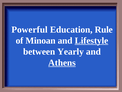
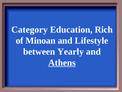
Powerful: Powerful -> Category (30, 29)
Rule: Rule -> Rich (104, 29)
Lifestyle underline: present -> none (91, 40)
